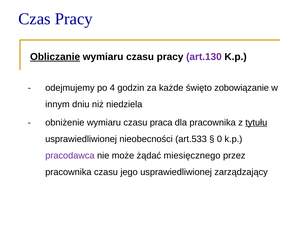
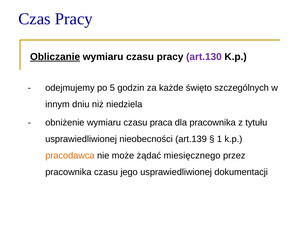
4: 4 -> 5 (112, 88)
zobowiązanie: zobowiązanie -> szczególnych (242, 88)
tytułu underline: present -> none (256, 123)
art.533: art.533 -> art.139 (191, 139)
0: 0 -> 1 (219, 139)
pracodawca colour: purple -> orange (70, 156)
zarządzający: zarządzający -> dokumentacji (241, 172)
